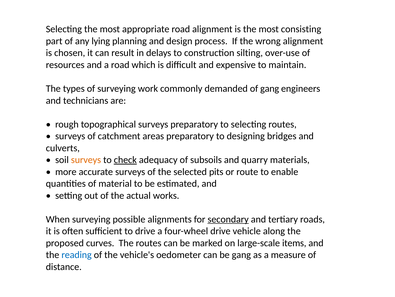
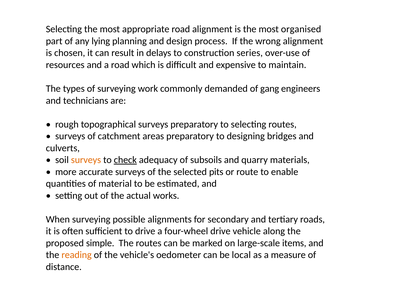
consisting: consisting -> organised (301, 29)
silting: silting -> series (250, 53)
secondary underline: present -> none (228, 219)
curves: curves -> simple (100, 242)
reading colour: blue -> orange (77, 254)
be gang: gang -> local (241, 254)
